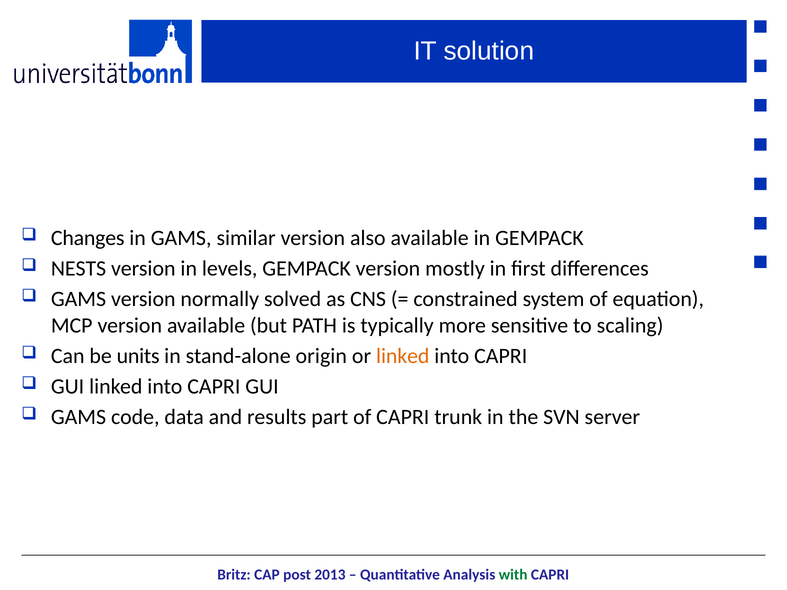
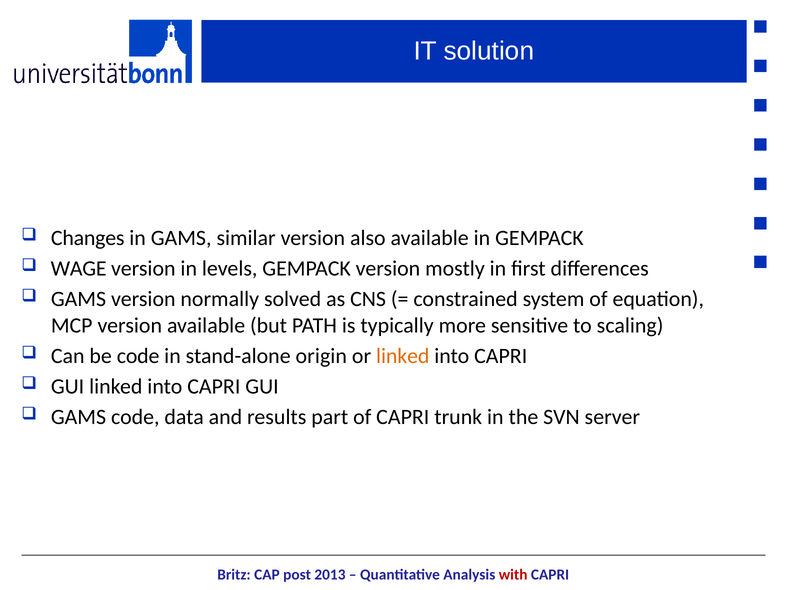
NESTS: NESTS -> WAGE (79, 269)
be units: units -> code (138, 356)
with colour: green -> red (513, 575)
